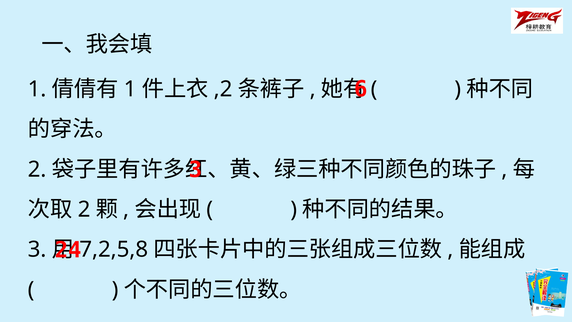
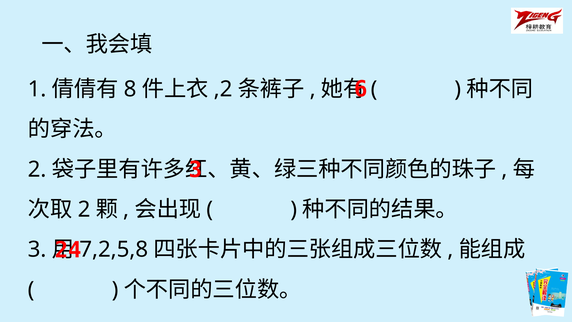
1: 1 -> 8 (130, 89)
